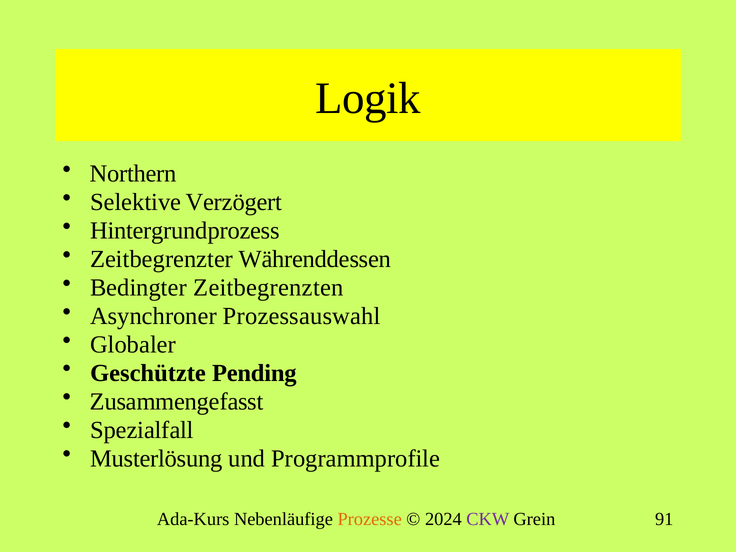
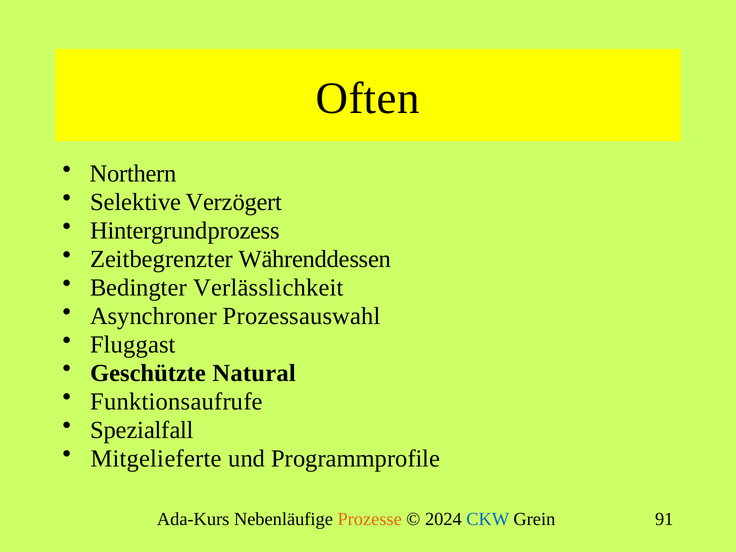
Logik: Logik -> Often (368, 98)
Zeitbegrenzten: Zeitbegrenzten -> Verlässlichkeit (268, 288)
Globaler: Globaler -> Fluggast (133, 345)
Pending: Pending -> Natural (254, 373)
Zusammengefasst: Zusammengefasst -> Funktionsaufrufe (176, 402)
Musterlösung: Musterlösung -> Mitgelieferte (156, 458)
CKW colour: purple -> blue (488, 519)
